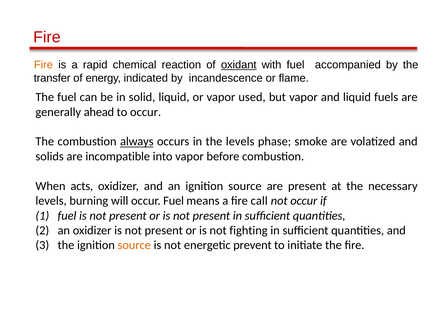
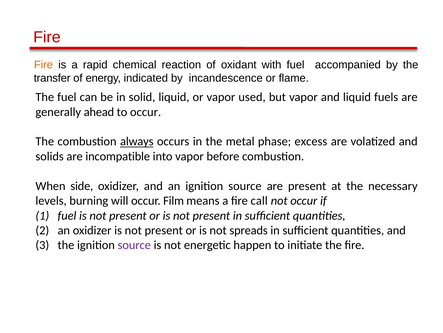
oxidant underline: present -> none (239, 65)
the levels: levels -> metal (240, 141)
smoke: smoke -> excess (311, 141)
acts: acts -> side (82, 186)
occur Fuel: Fuel -> Film (174, 200)
fighting: fighting -> spreads (249, 230)
source colour: orange -> purple (134, 245)
prevent: prevent -> happen (252, 245)
